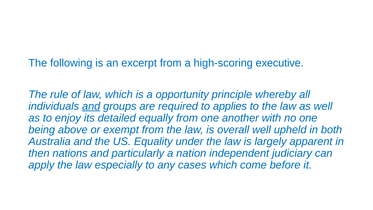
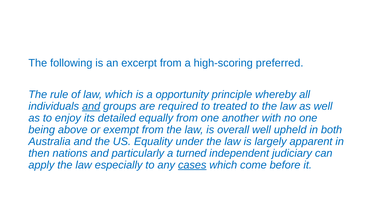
executive: executive -> preferred (280, 63)
applies: applies -> treated (230, 106)
nation: nation -> turned (191, 153)
cases underline: none -> present (192, 165)
